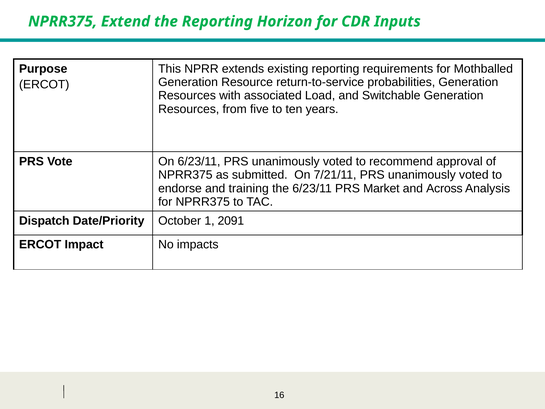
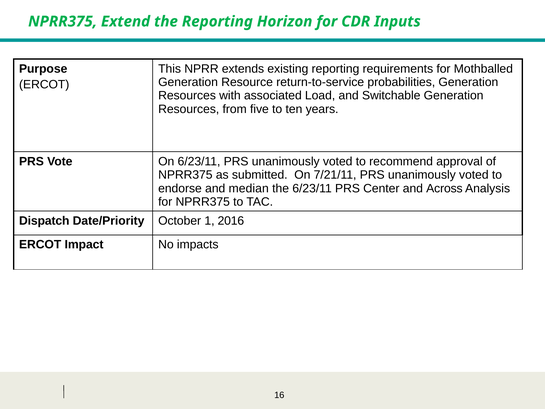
training: training -> median (249, 188)
Market: Market -> Center (381, 188)
2091: 2091 -> 2016 (231, 221)
